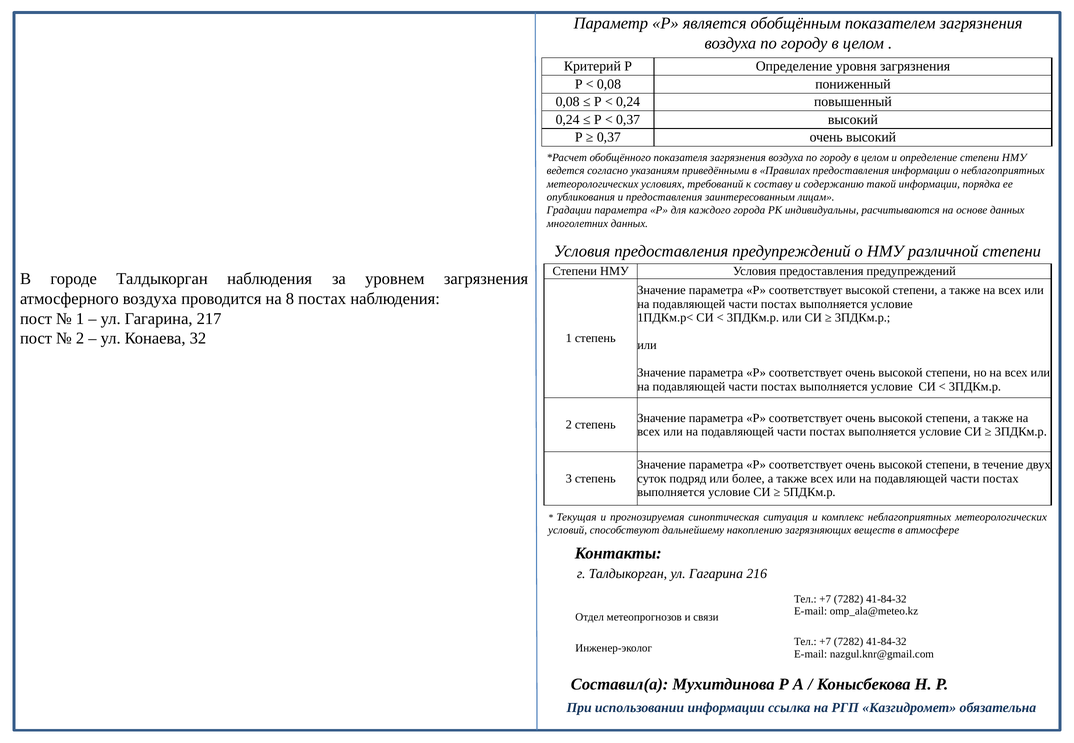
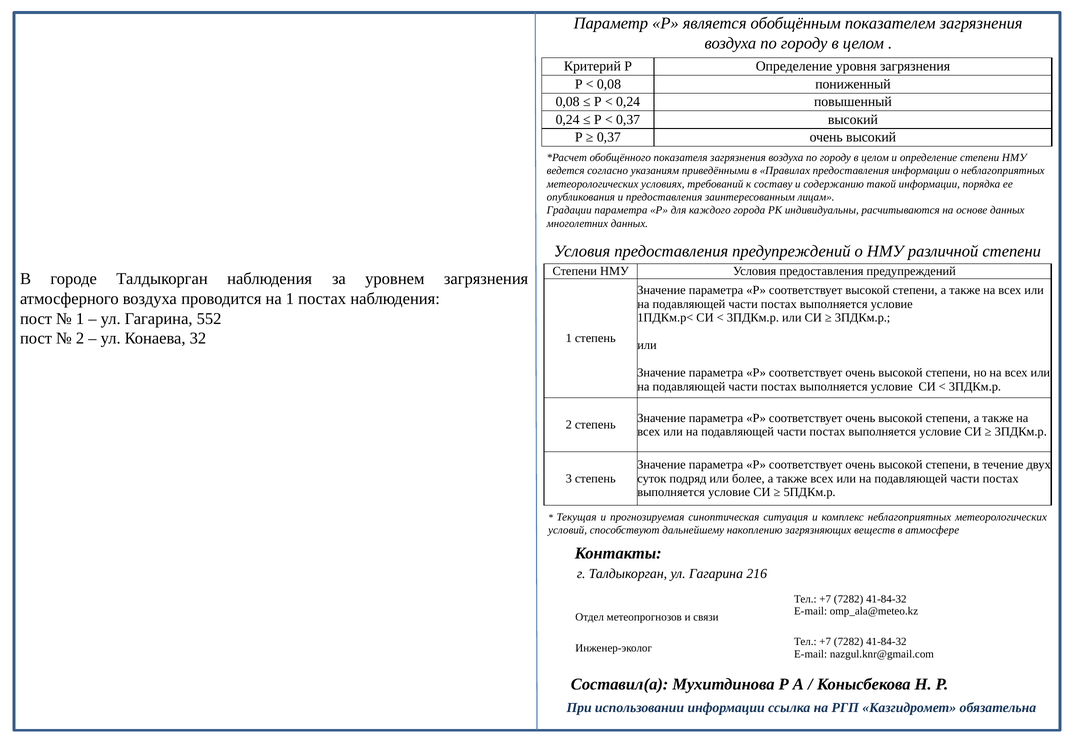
на 8: 8 -> 1 (290, 299)
217: 217 -> 552 (209, 319)
